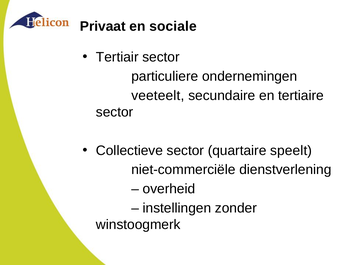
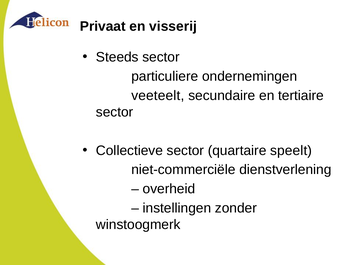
sociale: sociale -> visserij (173, 26)
Tertiair: Tertiair -> Steeds (117, 57)
